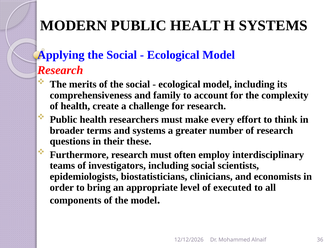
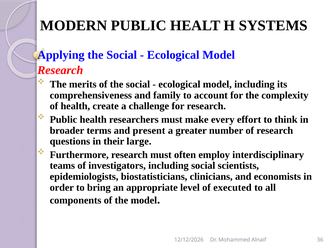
and systems: systems -> present (149, 131)
these: these -> large (139, 141)
